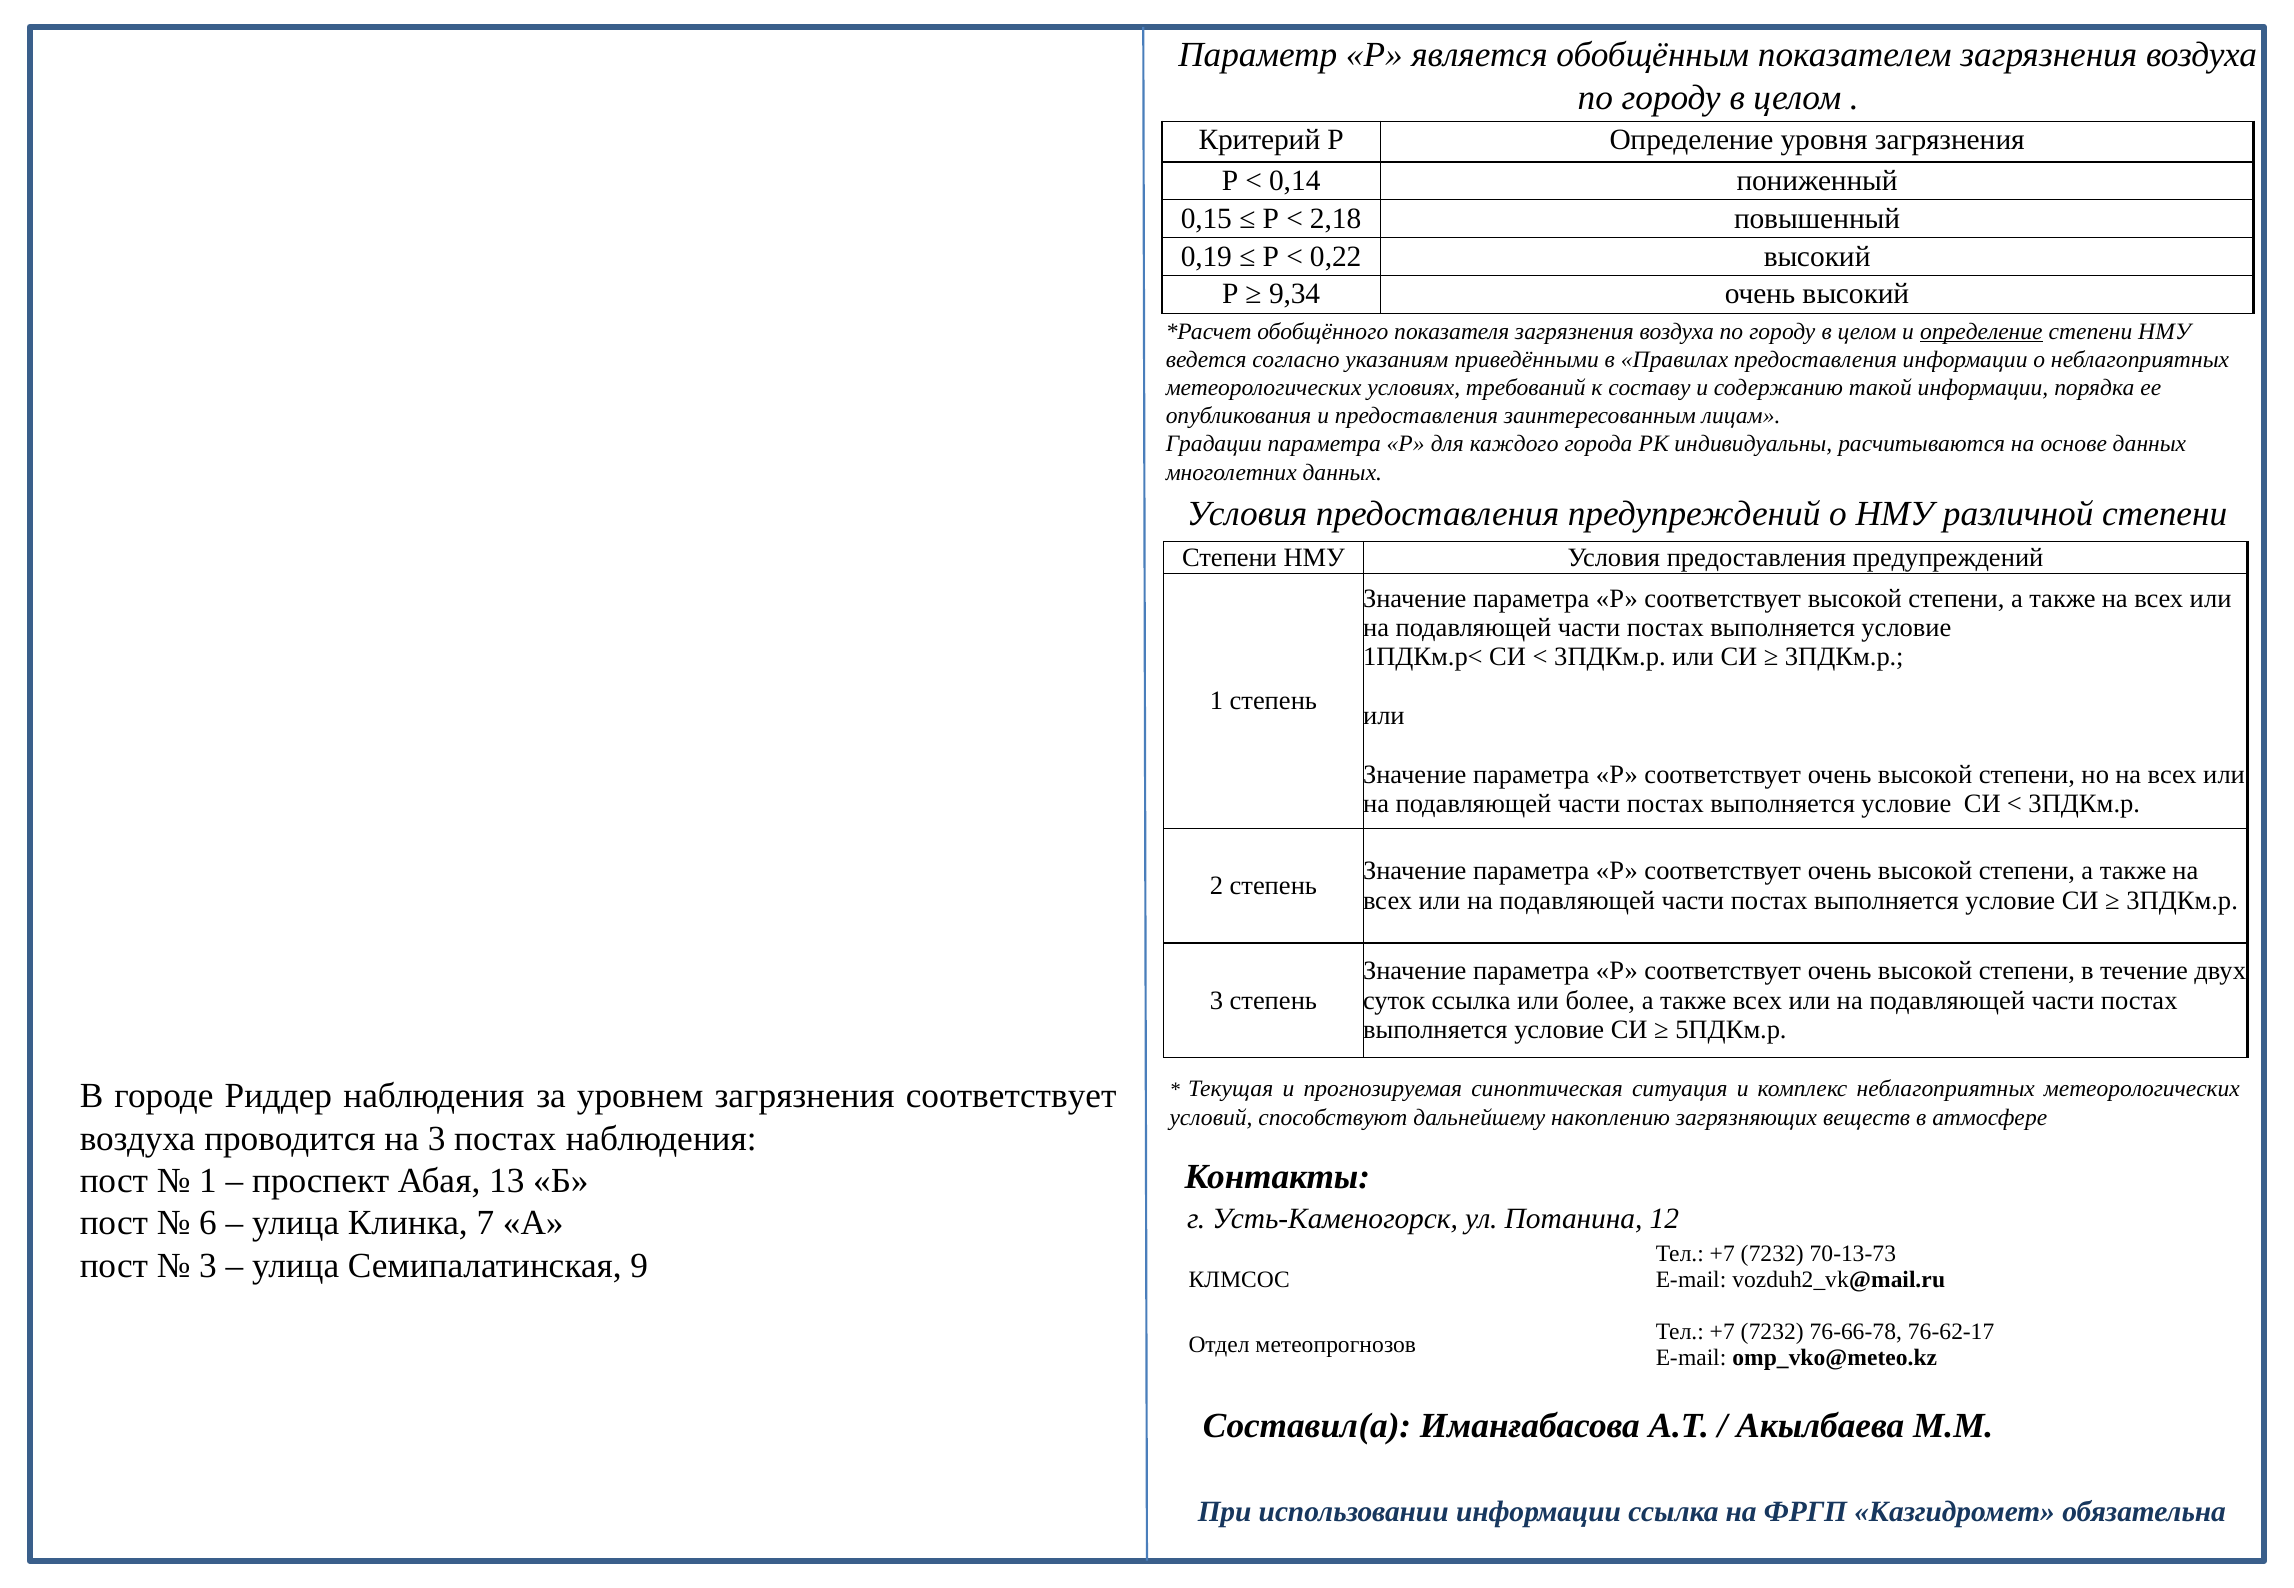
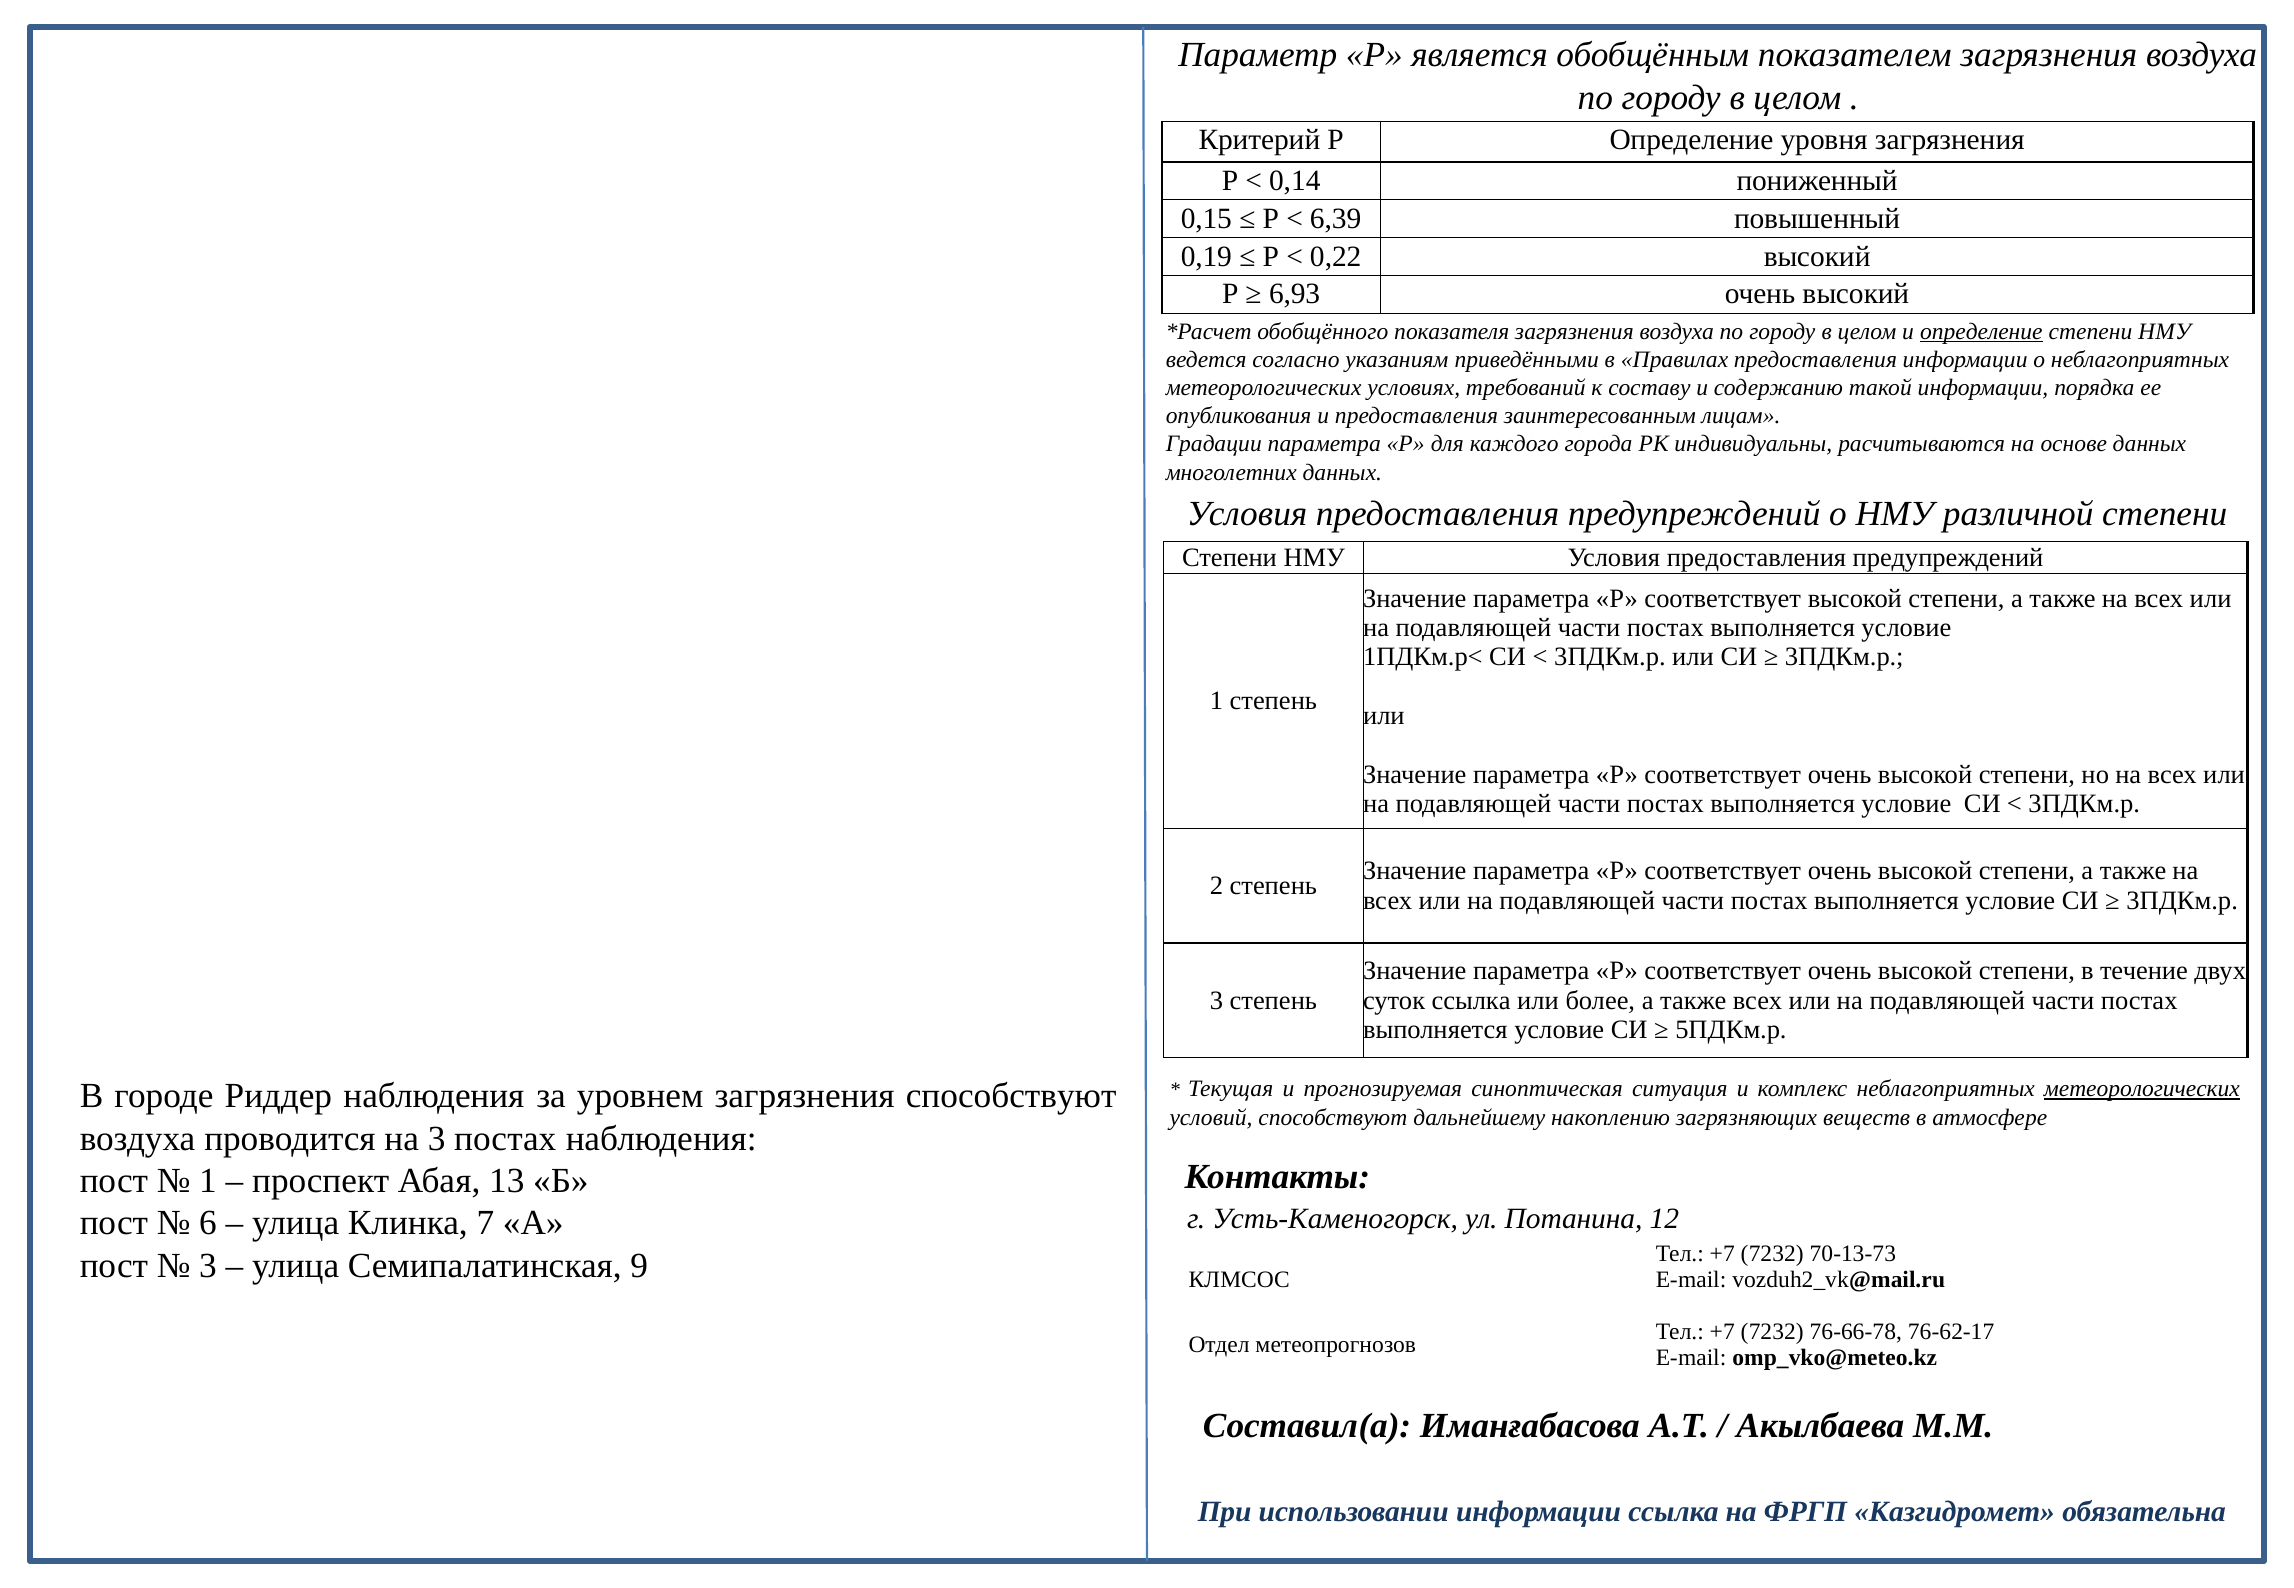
2,18: 2,18 -> 6,39 (1336, 218)
9,34: 9,34 -> 6,93 (1295, 294)
загрязнения соответствует: соответствует -> способствуют (1011, 1096)
метеорологических underline: none -> present (2142, 1089)
